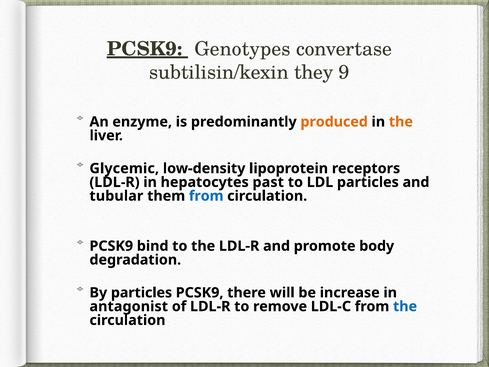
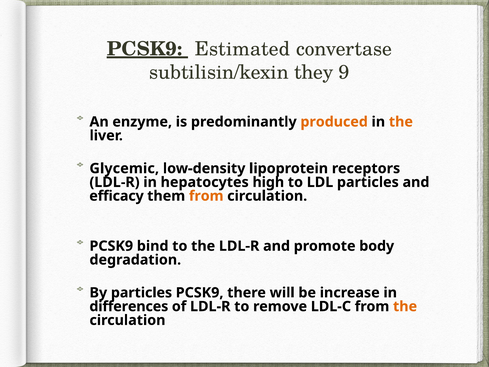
Genotypes: Genotypes -> Estimated (242, 49)
past: past -> high (268, 182)
tubular: tubular -> efficacy (117, 196)
from colour: blue -> orange (206, 196)
antagonist: antagonist -> differences (129, 306)
the colour: blue -> orange (405, 306)
